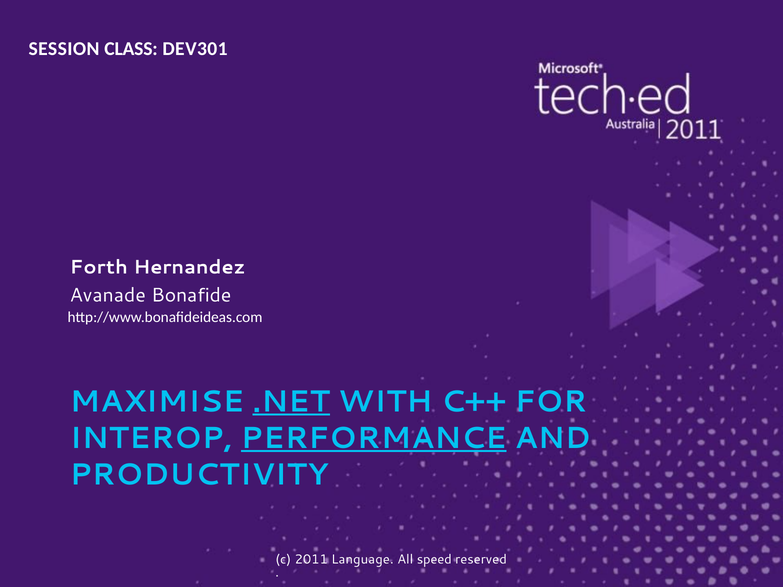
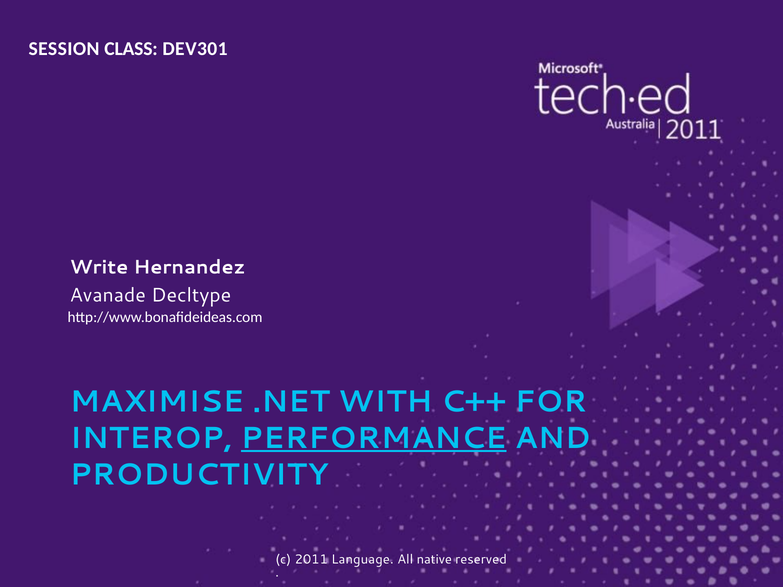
Forth: Forth -> Write (99, 267)
Bonafide: Bonafide -> Decltype (191, 295)
.NET underline: present -> none (291, 402)
speed: speed -> native (434, 559)
